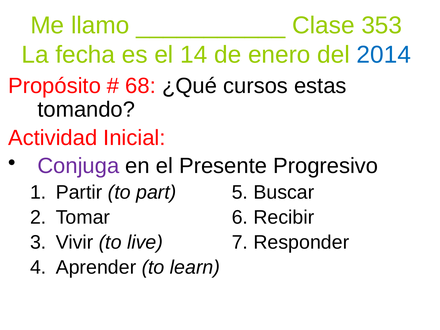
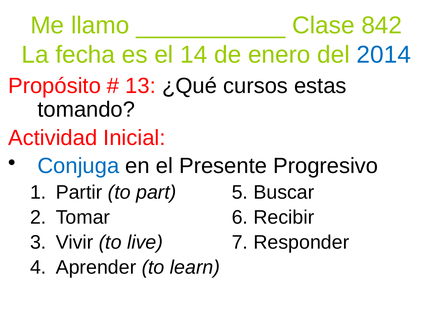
353: 353 -> 842 (382, 26)
68: 68 -> 13 (141, 86)
Conjuga colour: purple -> blue (78, 166)
